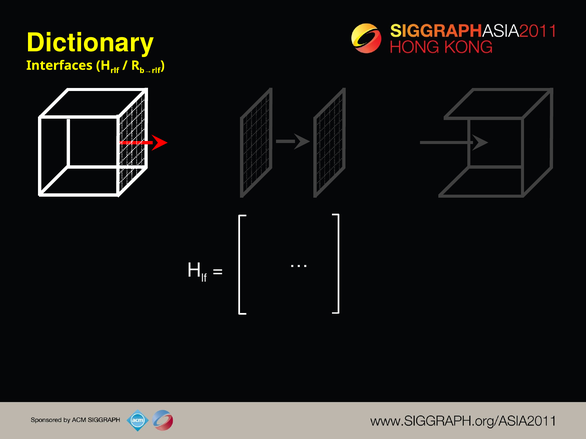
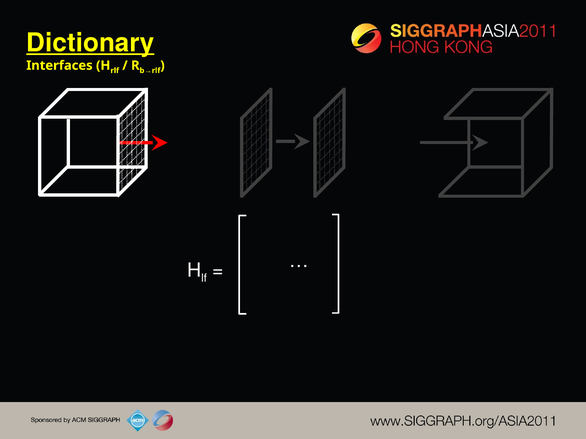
Dictionary underline: none -> present (90, 43)
